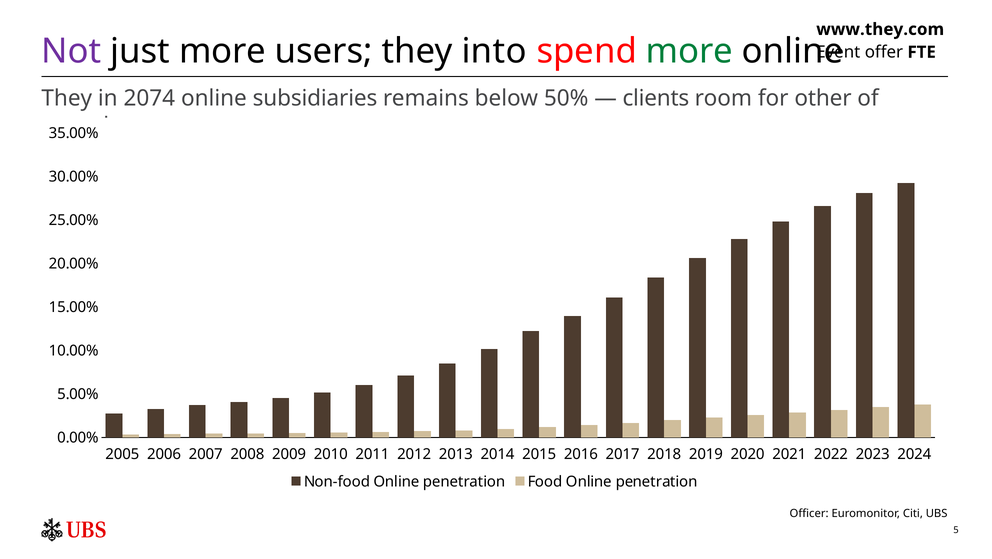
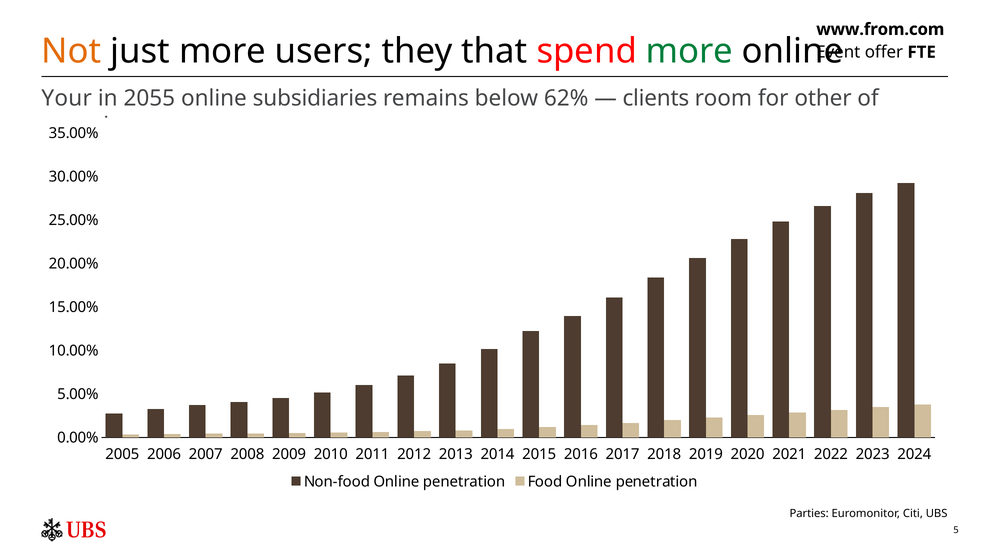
www.they.com: www.they.com -> www.from.com (880, 29)
Not colour: purple -> orange (71, 51)
into: into -> that (494, 51)
They: They -> Your (67, 98)
2074: 2074 -> 2055 (149, 98)
50%: 50% -> 62% (566, 98)
Officer: Officer -> Parties (809, 513)
